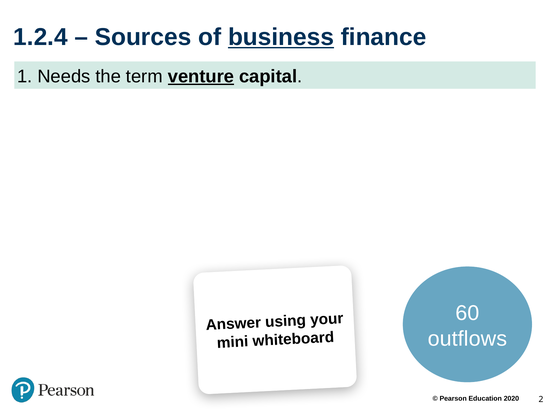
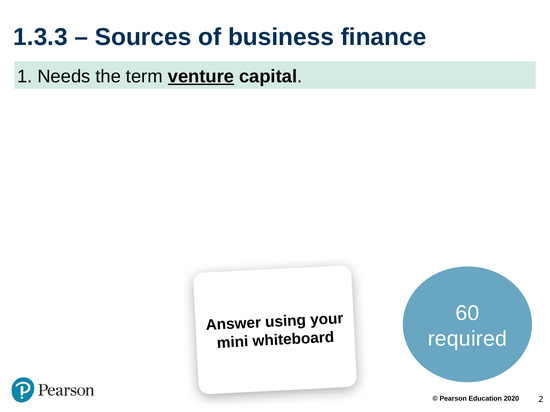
1.2.4: 1.2.4 -> 1.3.3 (40, 37)
business underline: present -> none (281, 37)
outflows: outflows -> required (467, 339)
